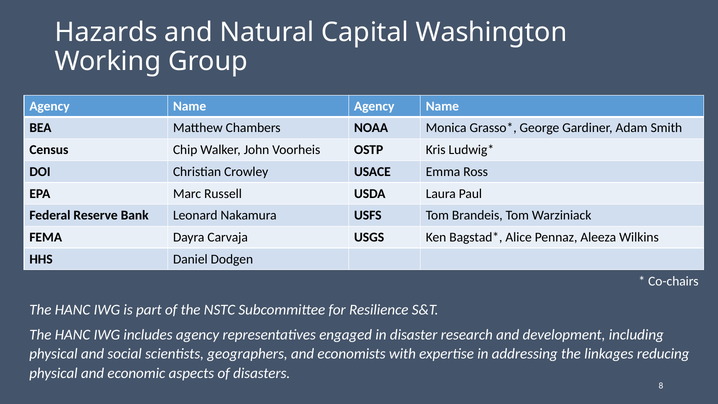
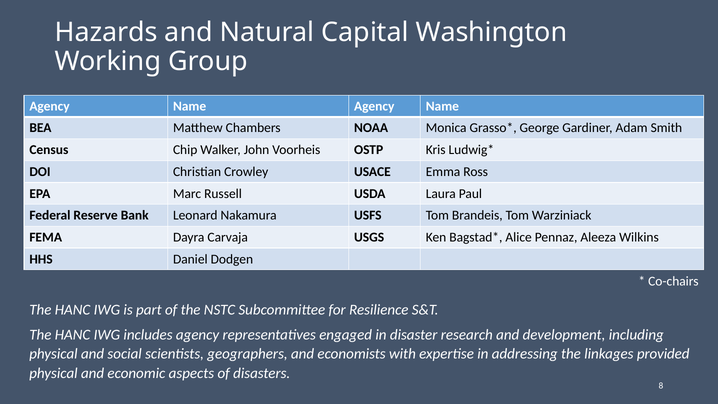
reducing: reducing -> provided (663, 354)
